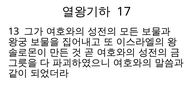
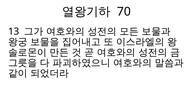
17: 17 -> 70 (124, 12)
